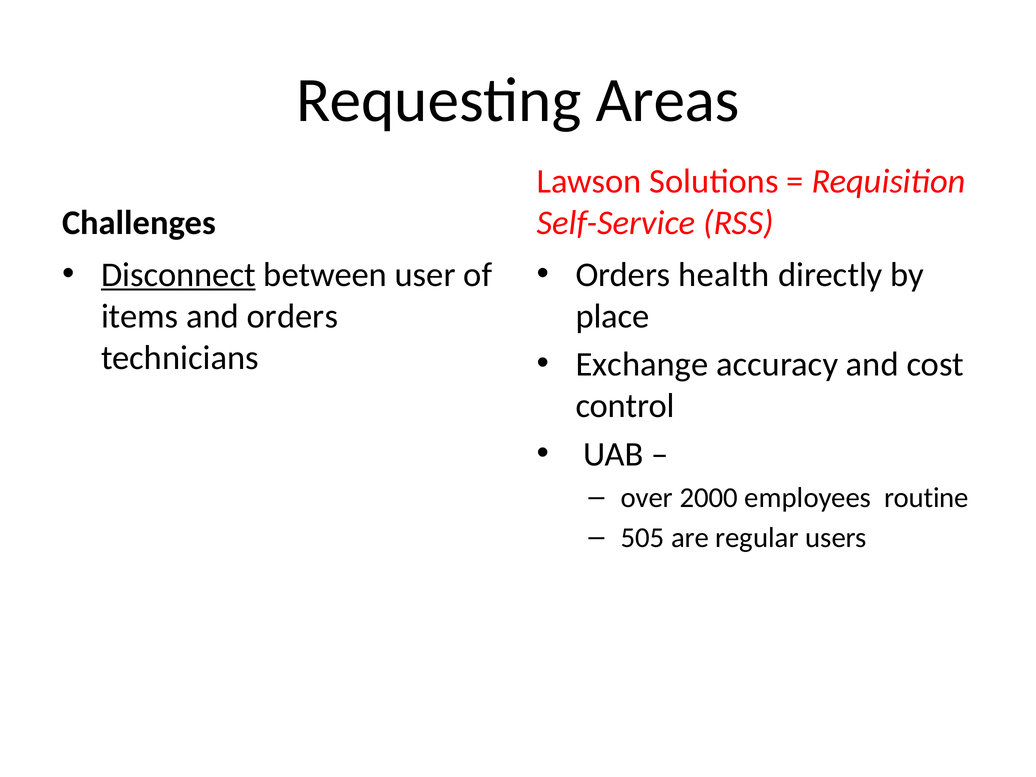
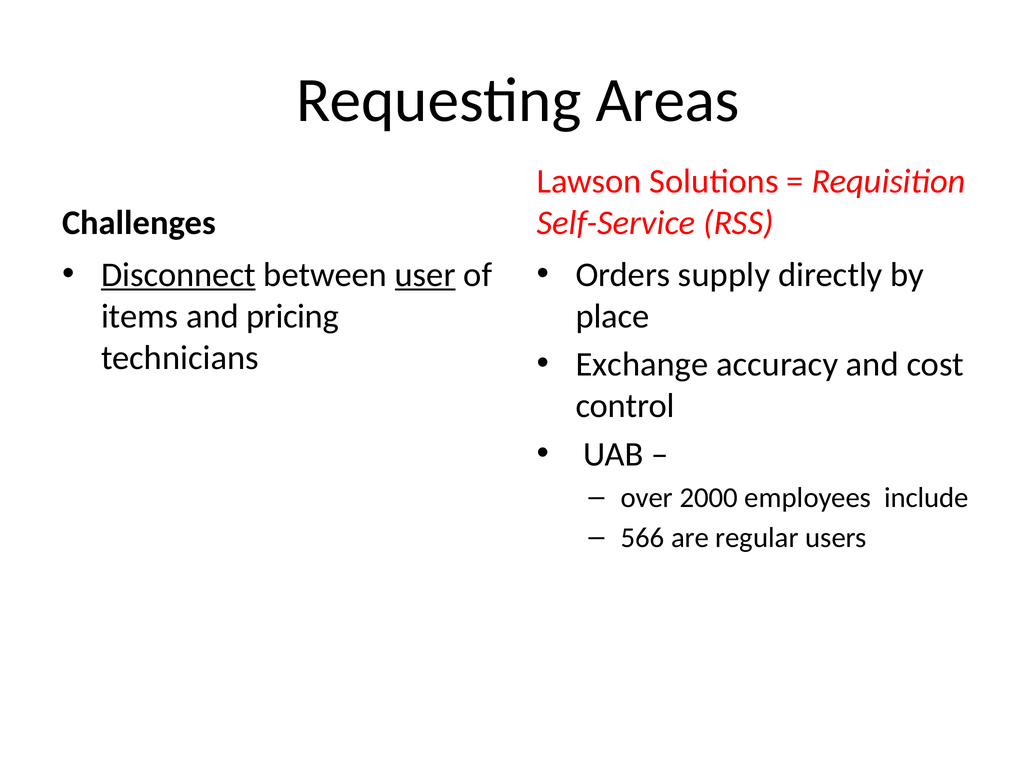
user underline: none -> present (425, 275)
health: health -> supply (724, 275)
and orders: orders -> pricing (293, 316)
routine: routine -> include (926, 498)
505: 505 -> 566 (643, 538)
